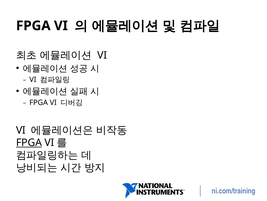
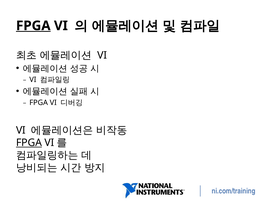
FPGA underline: none -> present (33, 26)
